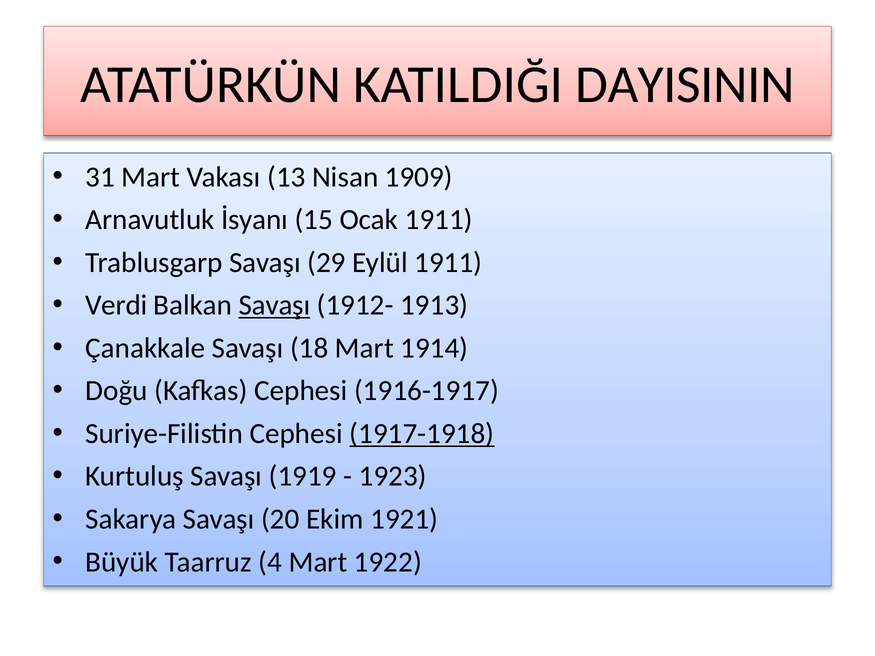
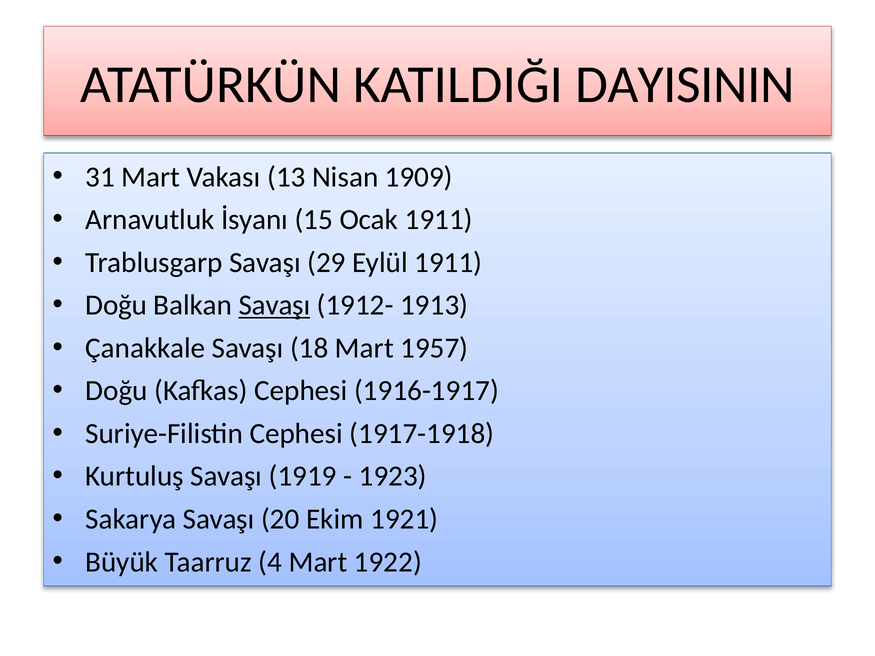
Verdi: Verdi -> Doğu (116, 305)
1914: 1914 -> 1957 (434, 348)
1917-1918 underline: present -> none (422, 434)
